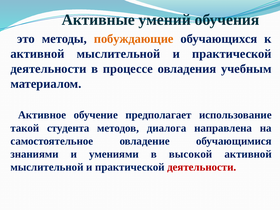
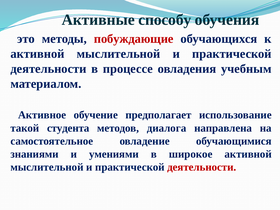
умений: умений -> способу (165, 20)
побуждающие colour: orange -> red (134, 39)
высокой: высокой -> широкое (191, 154)
